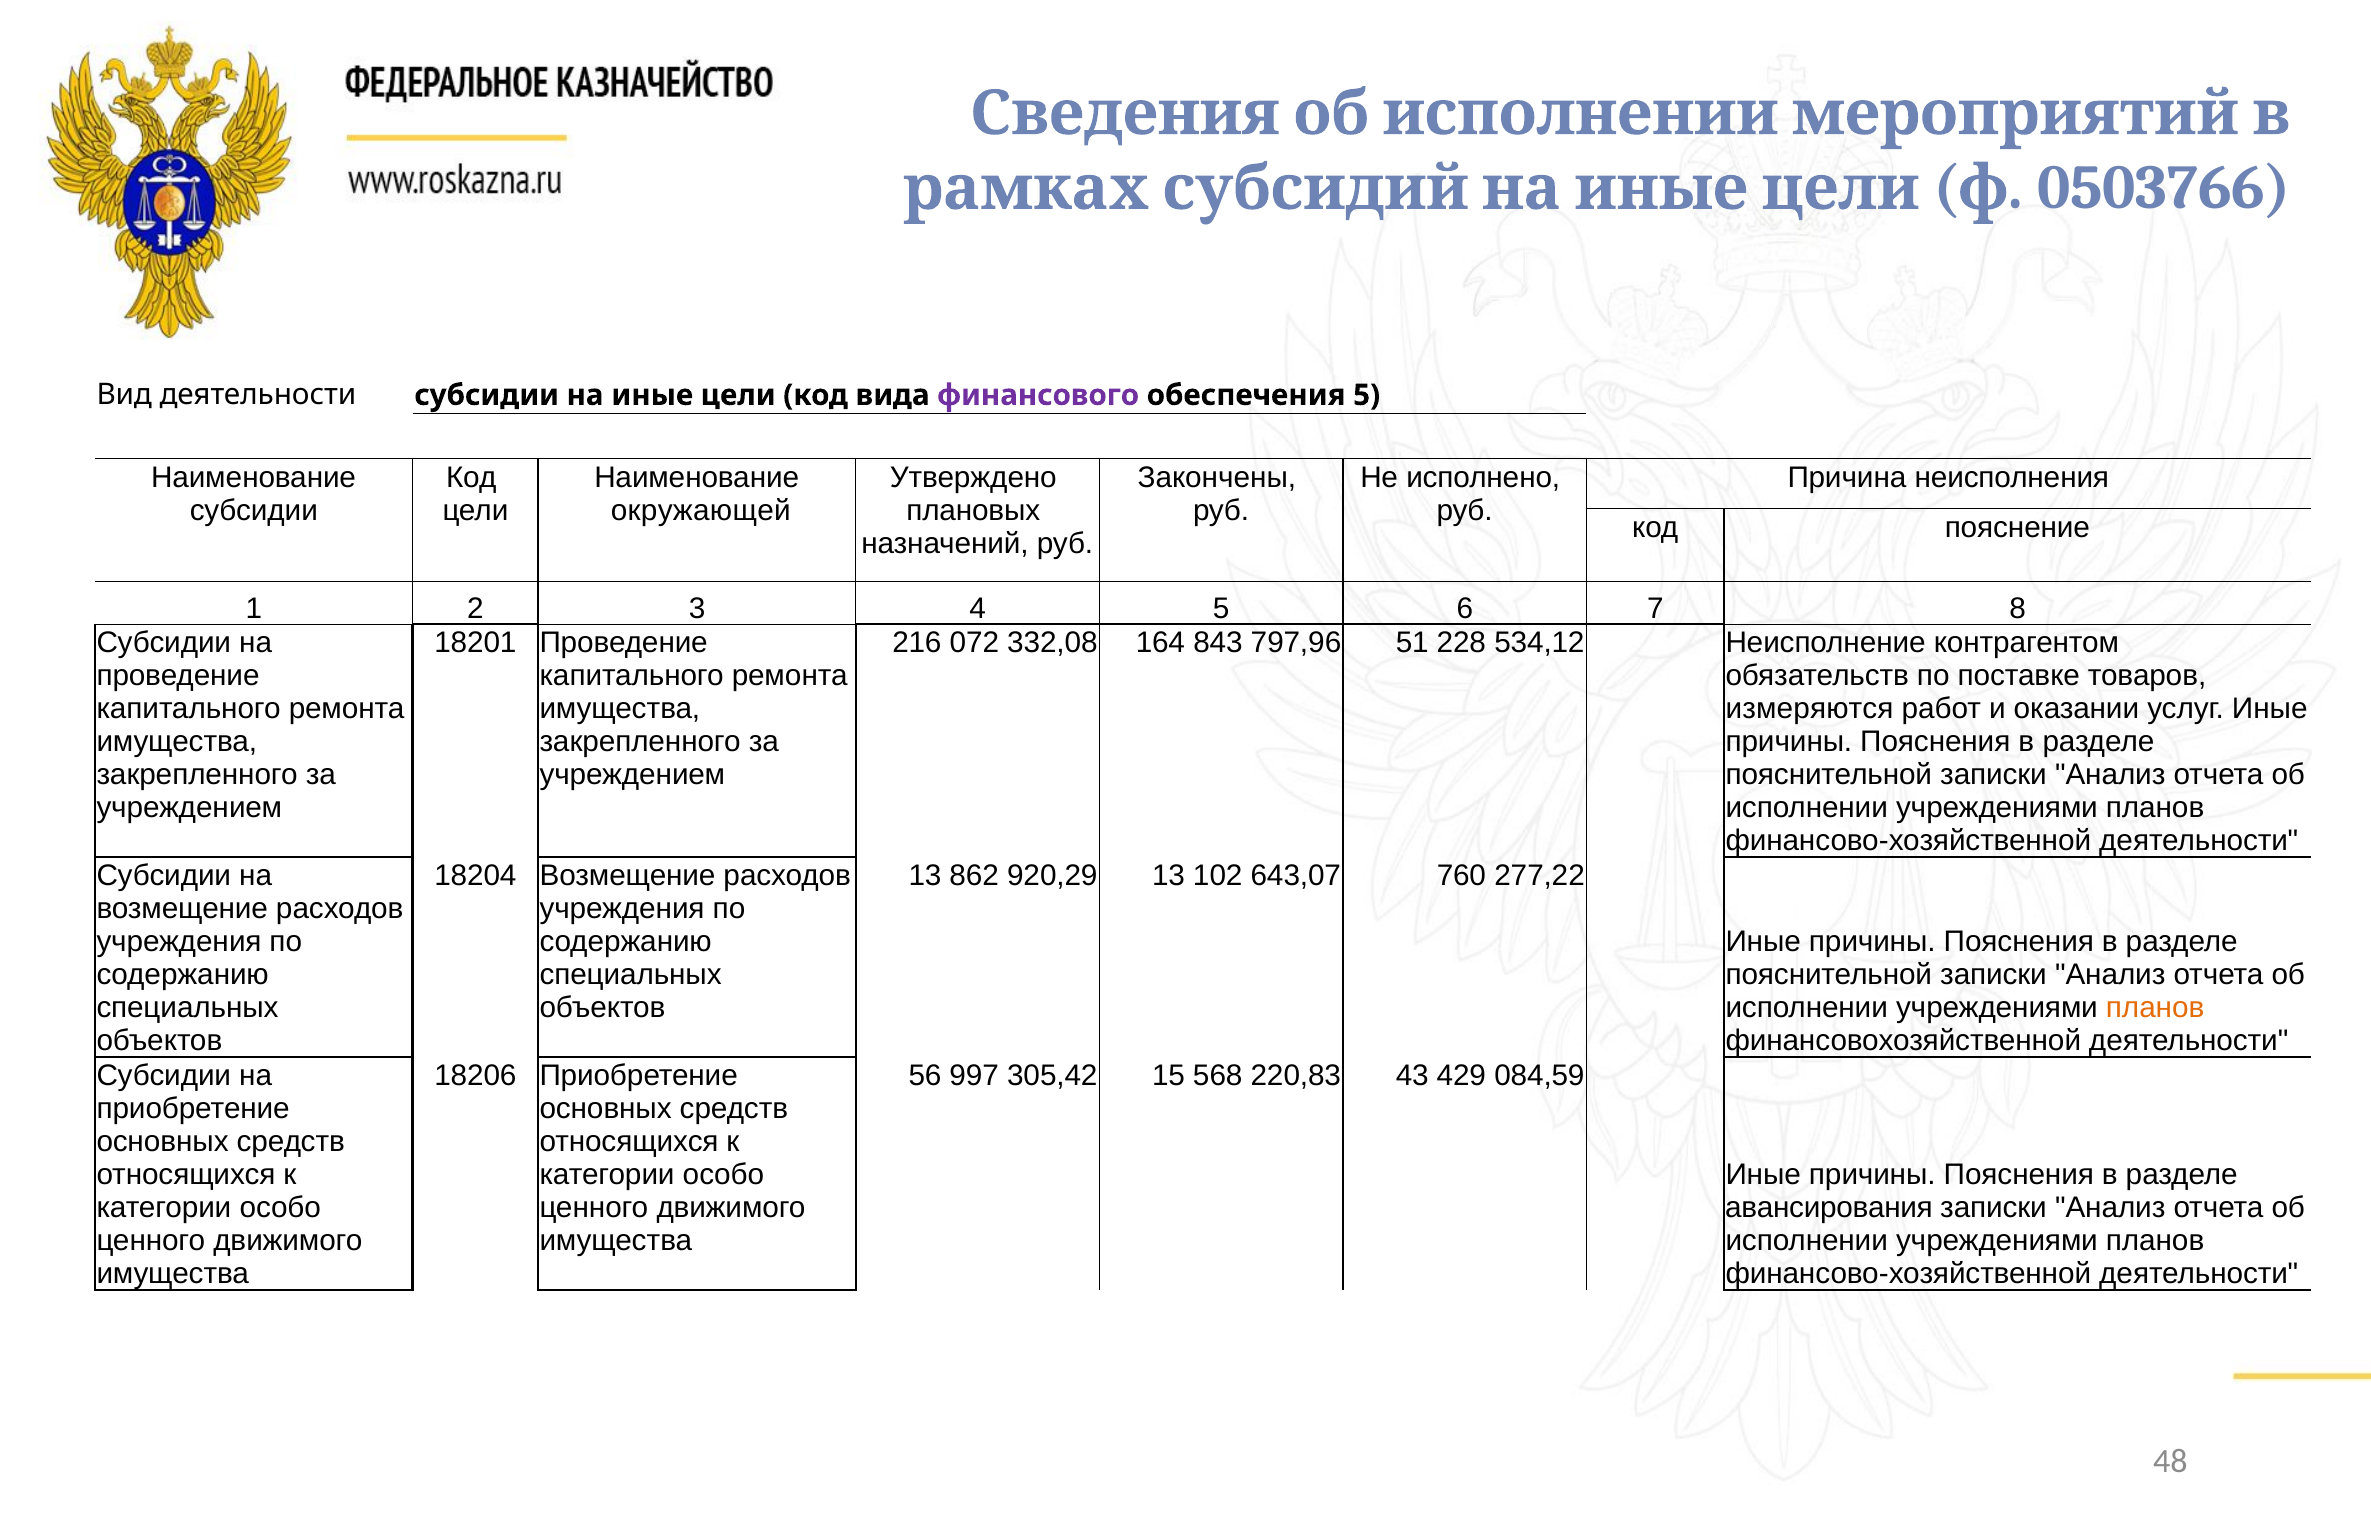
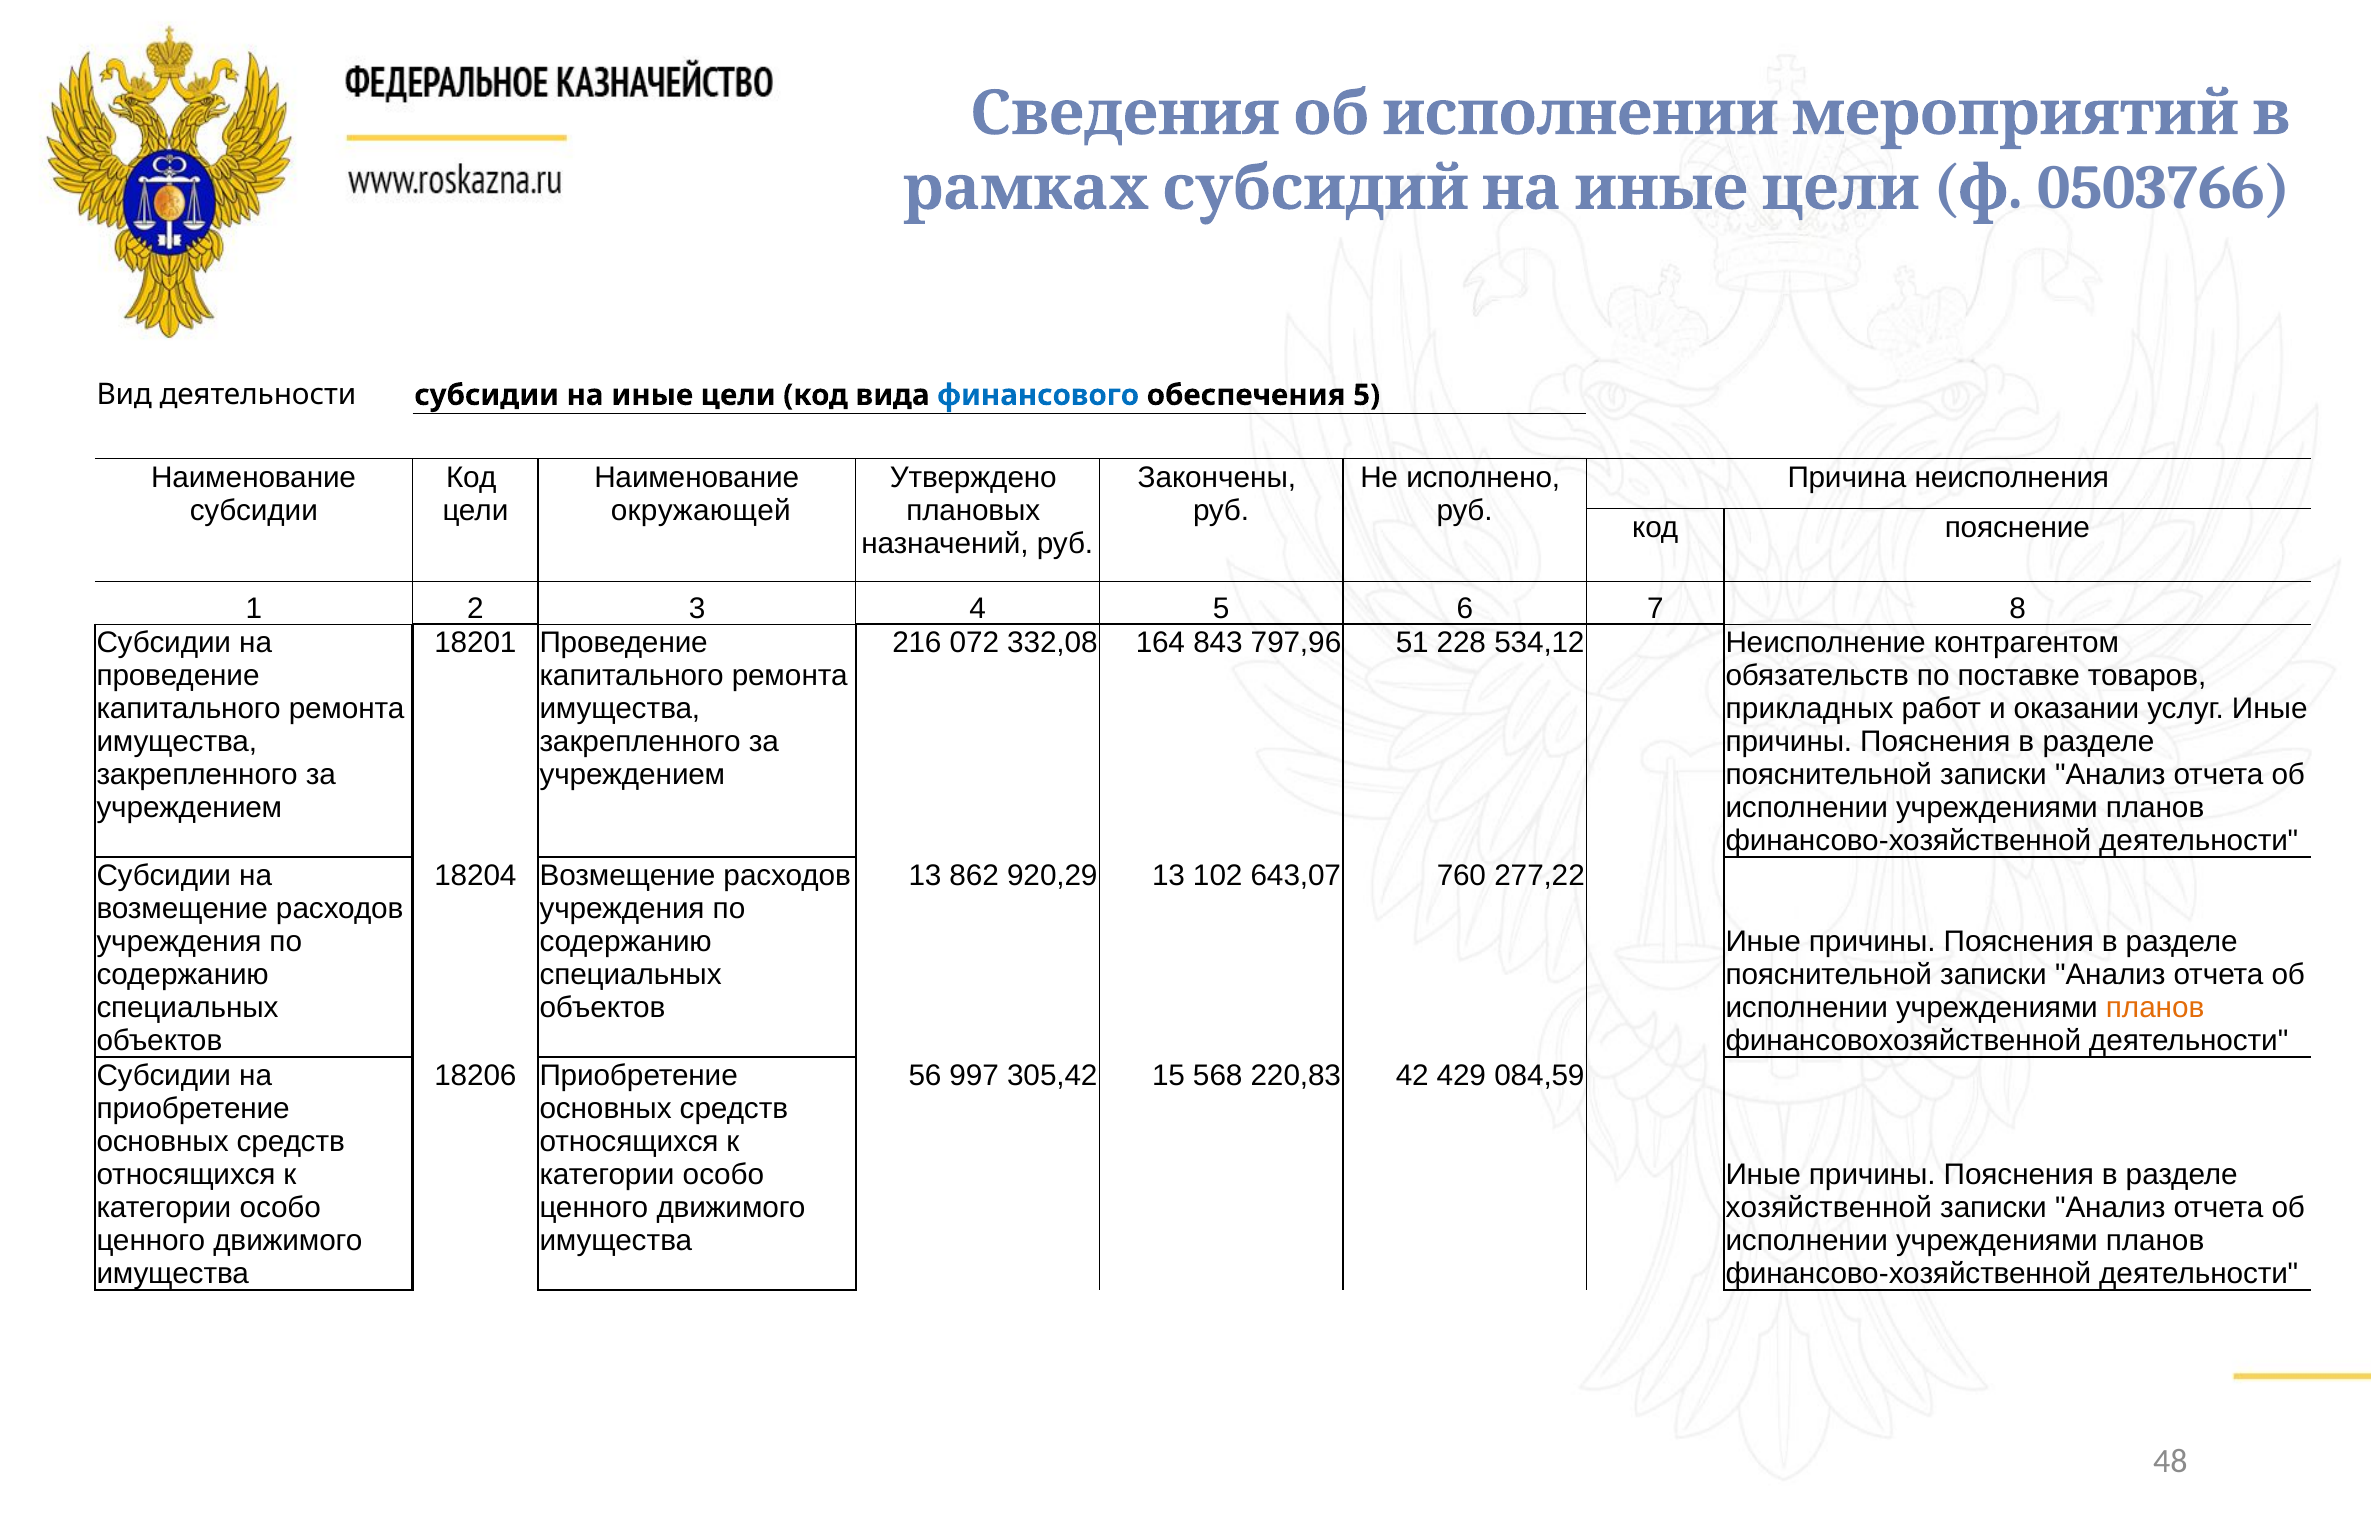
финансового colour: purple -> blue (1038, 395)
измеряются: измеряются -> прикладных (1810, 709)
43: 43 -> 42 (1412, 1076)
авансирования: авансирования -> хозяйственной (1829, 1208)
